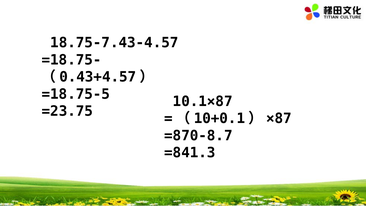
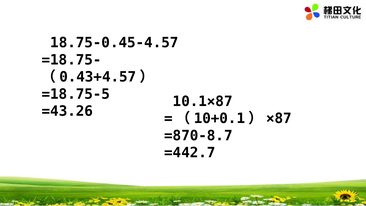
18.75-7.43-4.57: 18.75-7.43-4.57 -> 18.75-0.45-4.57 (114, 43)
=23.75: =23.75 -> =43.26 (67, 111)
=841.3: =841.3 -> =442.7 (190, 153)
